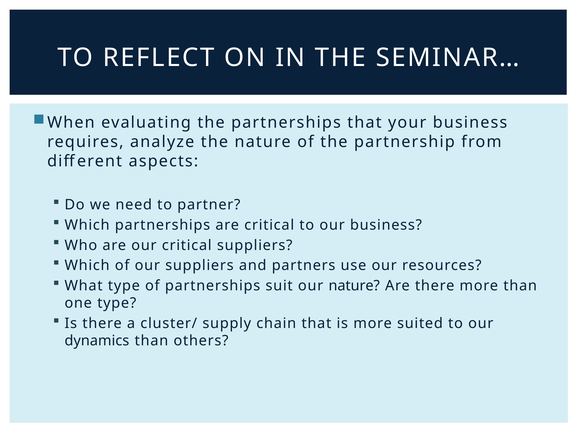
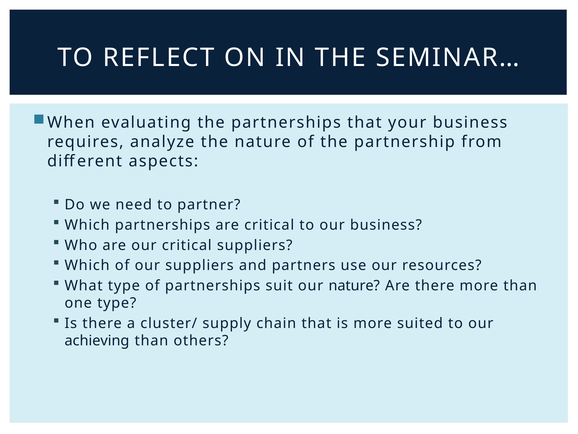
dynamics: dynamics -> achieving (97, 340)
